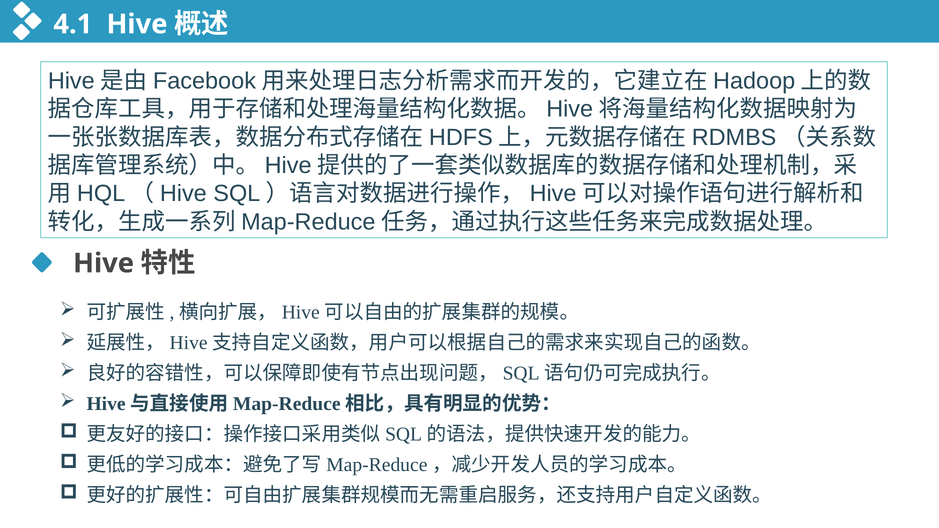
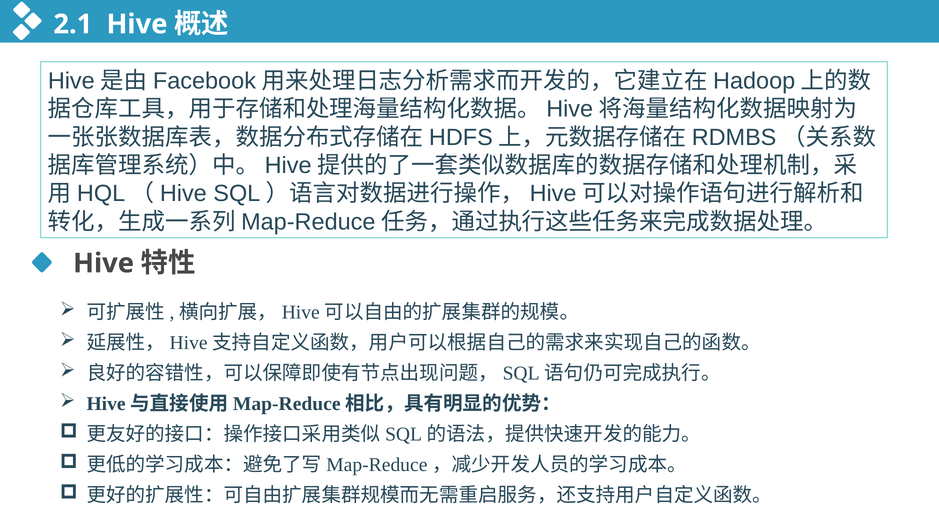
4.1: 4.1 -> 2.1 (73, 24)
